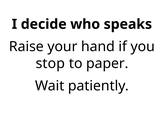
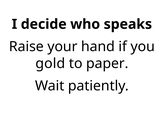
stop: stop -> gold (50, 63)
